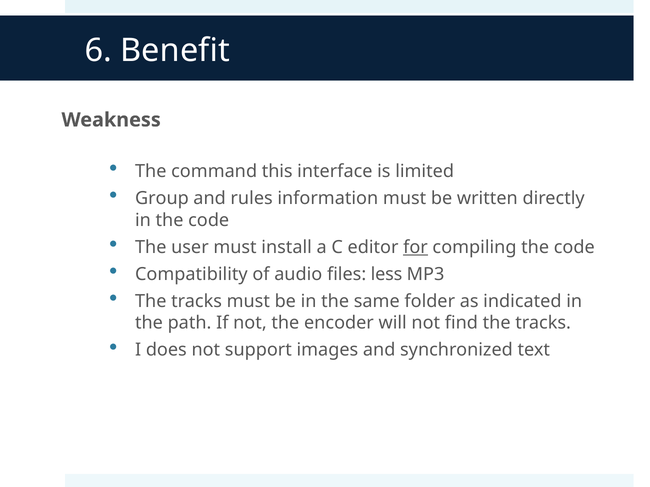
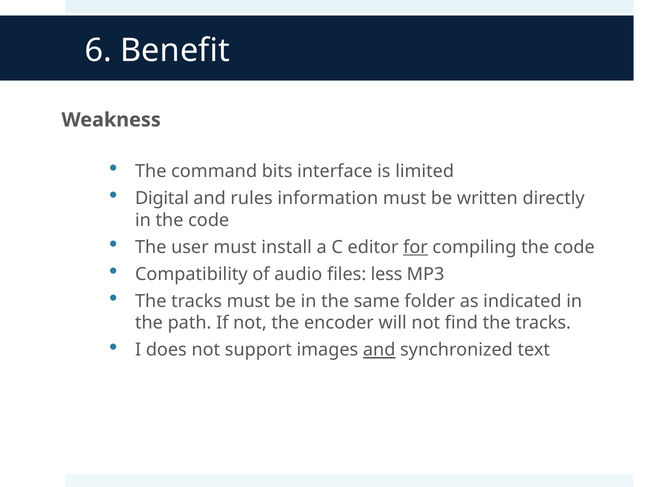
this: this -> bits (277, 172)
Group: Group -> Digital (162, 199)
and underline: none -> present (379, 350)
